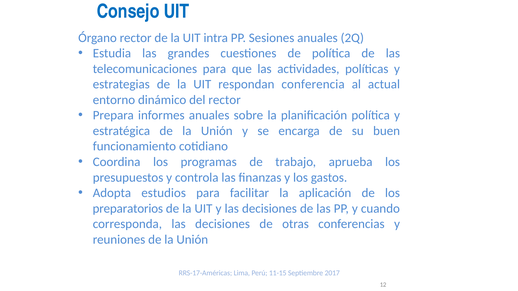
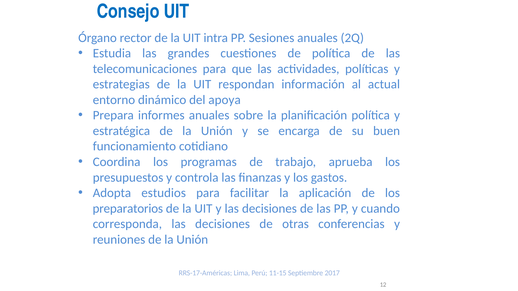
conferencia: conferencia -> información (313, 84)
del rector: rector -> apoya (225, 100)
